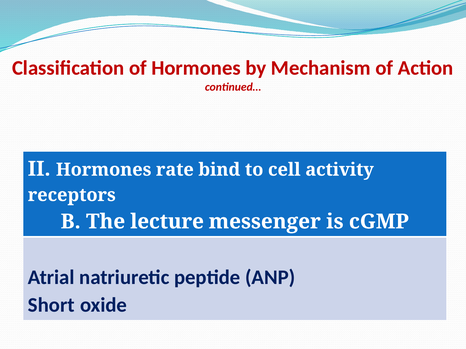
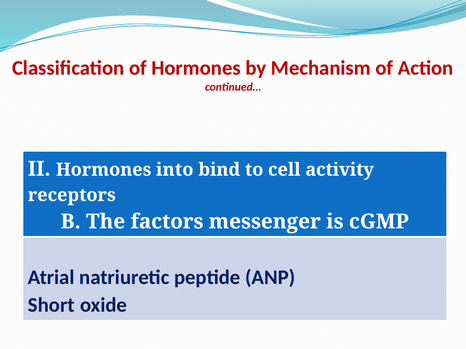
rate: rate -> into (175, 170)
lecture: lecture -> factors (167, 222)
